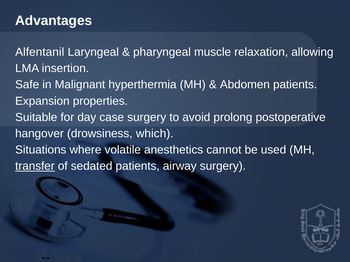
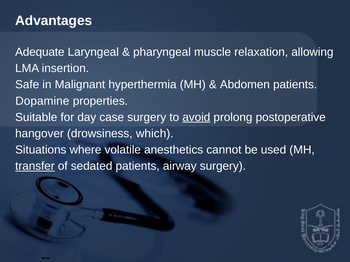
Alfentanil: Alfentanil -> Adequate (40, 52)
Expansion: Expansion -> Dopamine (42, 101)
avoid underline: none -> present (196, 117)
